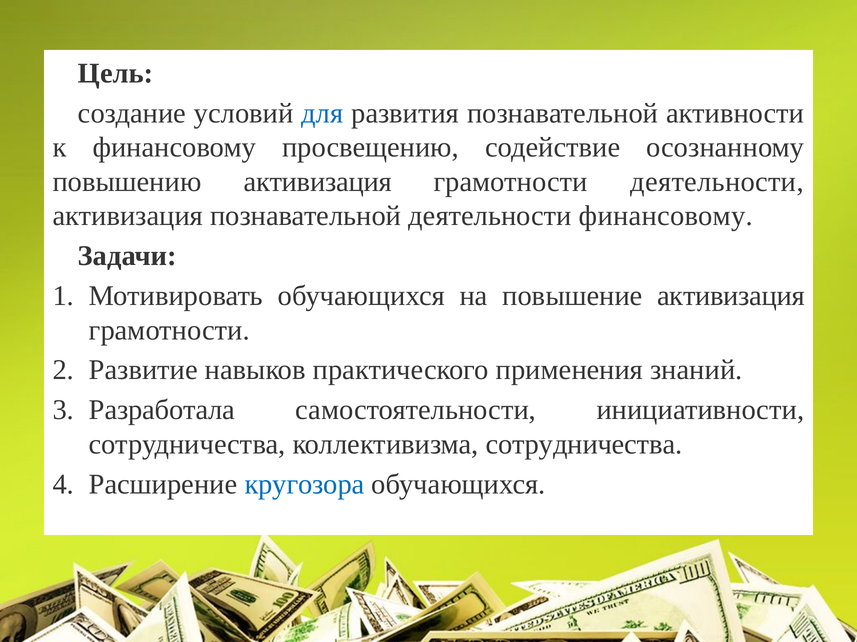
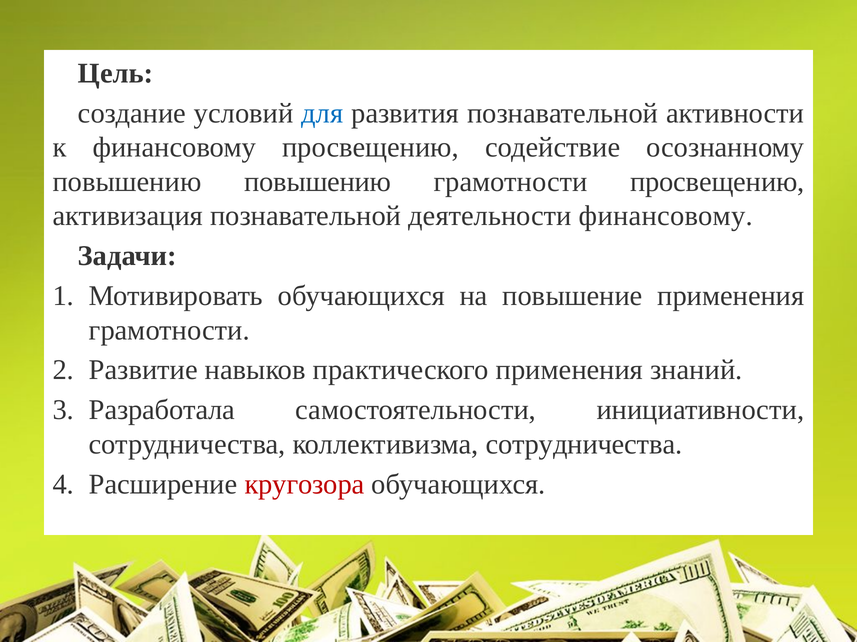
повышению активизация: активизация -> повышению (318, 182)
грамотности деятельности: деятельности -> просвещению (717, 182)
повышение активизация: активизация -> применения (731, 296)
кругозора colour: blue -> red (304, 485)
